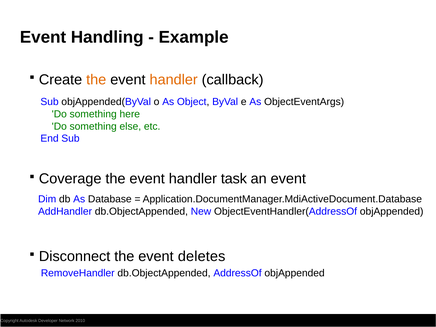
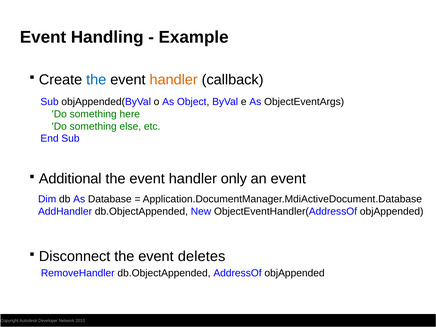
the colour: orange -> blue (96, 80)
Coverage: Coverage -> Additional (70, 179)
task: task -> only (234, 179)
